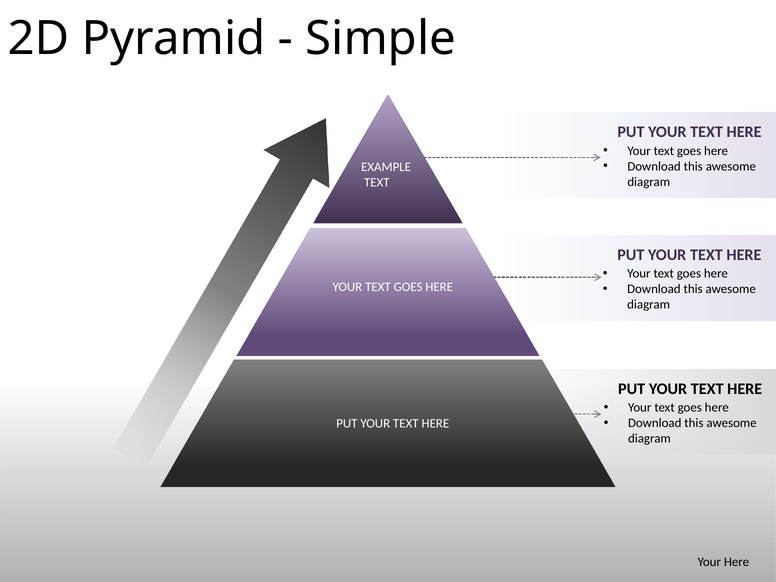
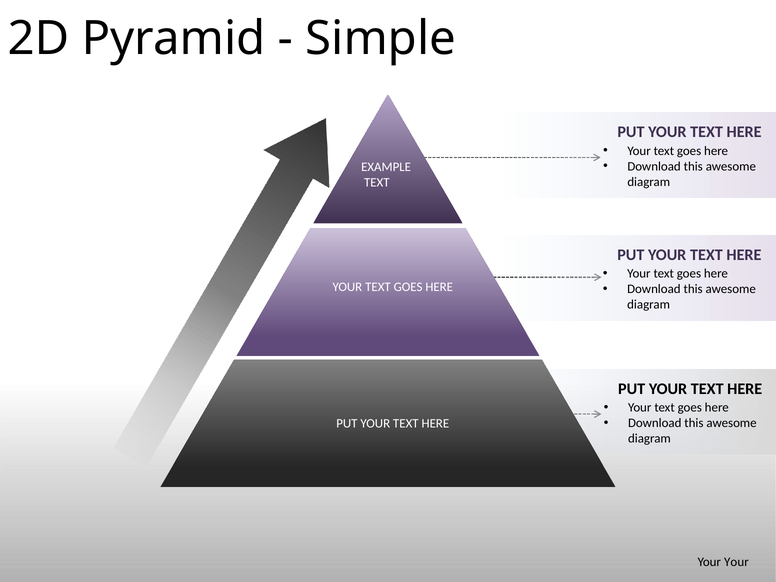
Your Here: Here -> Your (736, 562)
